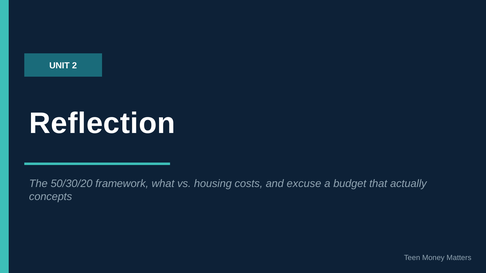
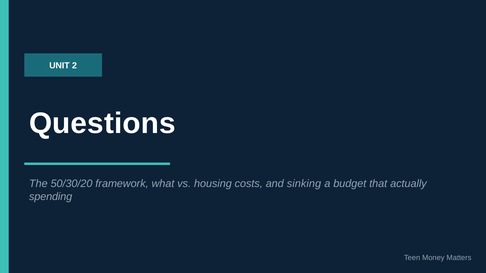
Reflection: Reflection -> Questions (102, 124)
excuse: excuse -> sinking (304, 184)
concepts: concepts -> spending (51, 197)
